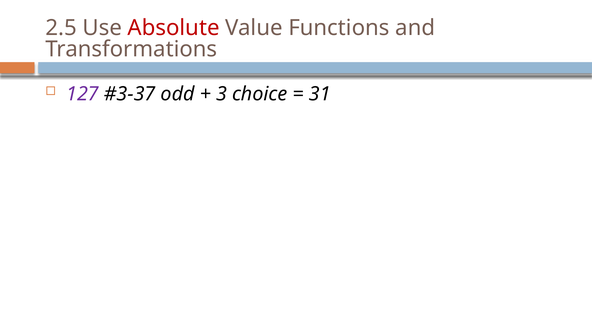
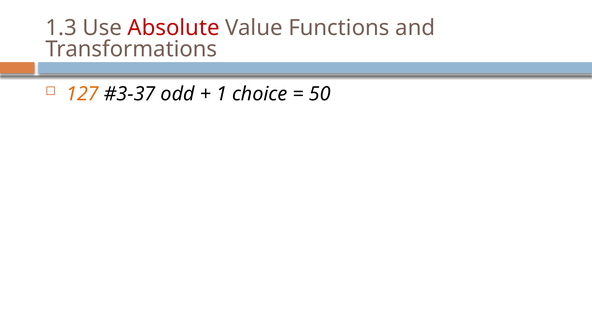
2.5: 2.5 -> 1.3 (61, 28)
127 colour: purple -> orange (83, 94)
3: 3 -> 1 (221, 94)
31: 31 -> 50 (320, 94)
